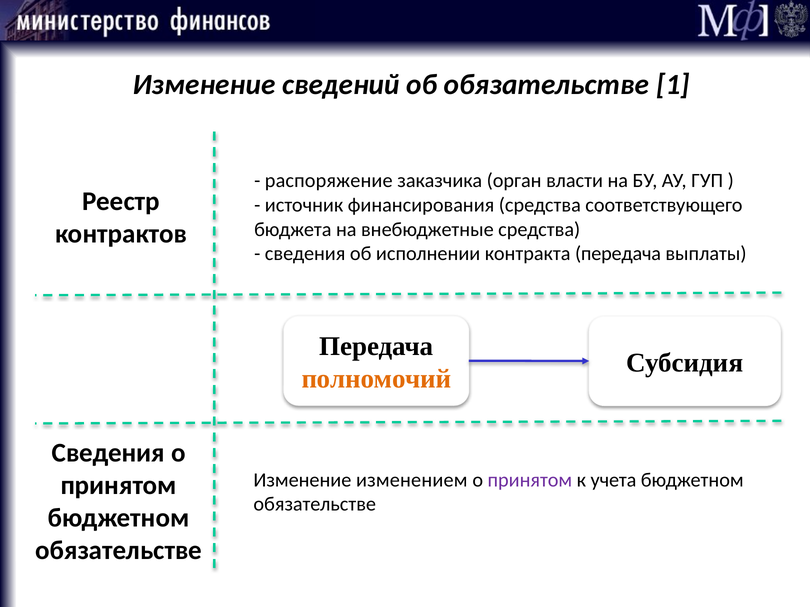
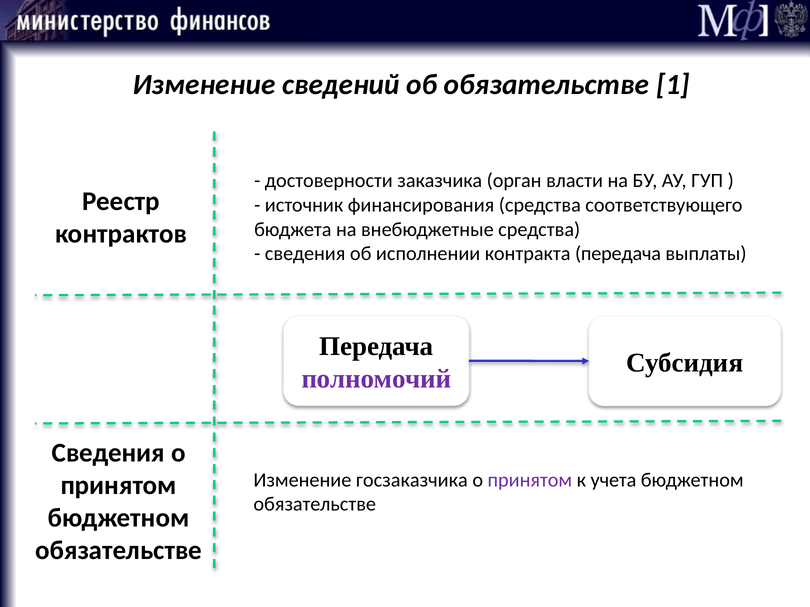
распоряжение: распоряжение -> достоверности (329, 181)
полномочий colour: orange -> purple (376, 379)
изменением: изменением -> госзаказчика (412, 480)
